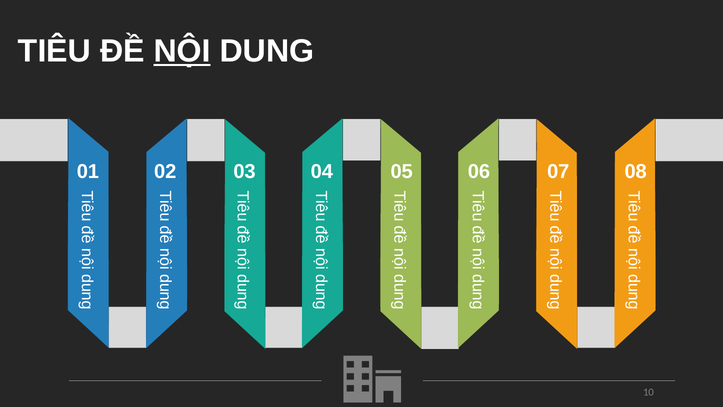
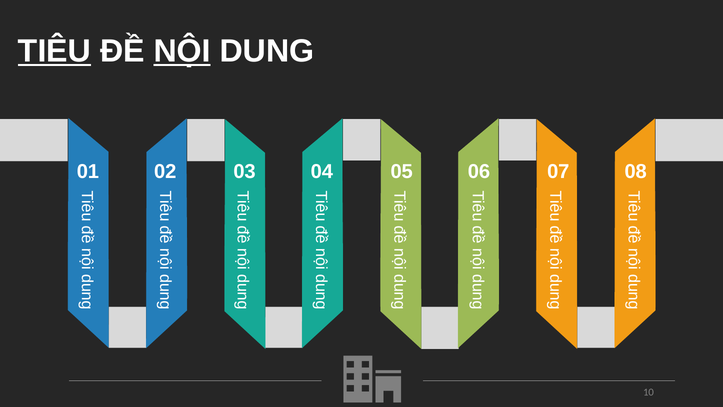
TIÊU underline: none -> present (54, 51)
